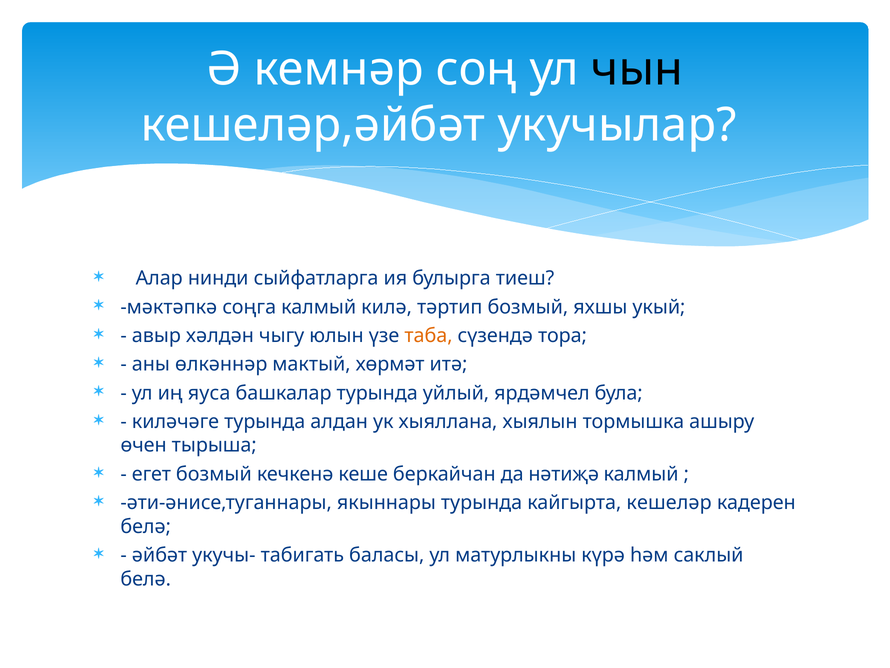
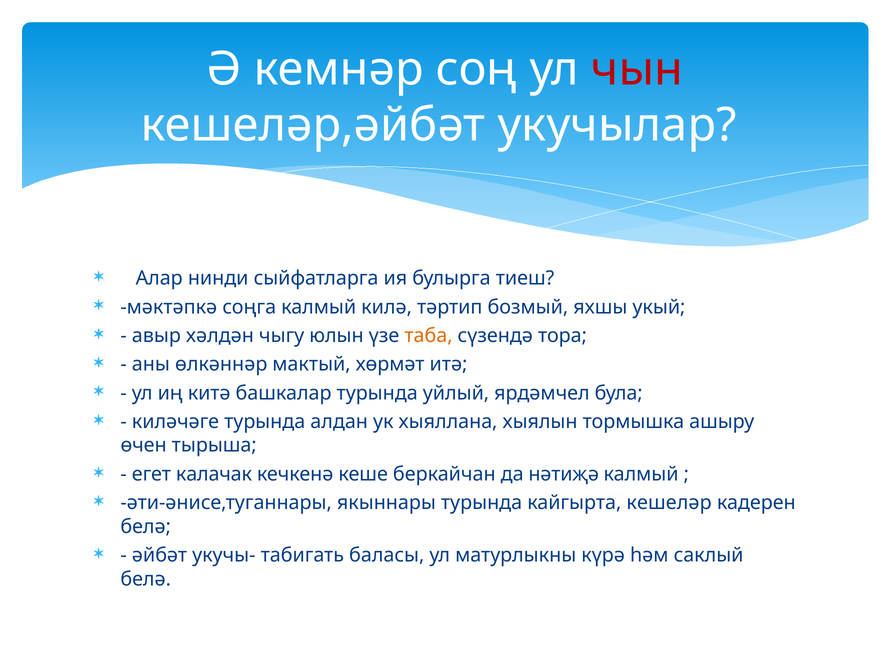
чын colour: black -> red (637, 69)
яуса: яуса -> китә (209, 393)
егет бозмый: бозмый -> калачак (214, 474)
